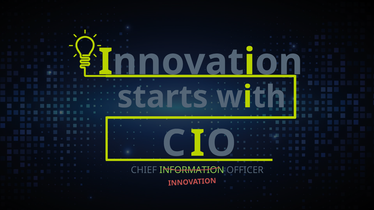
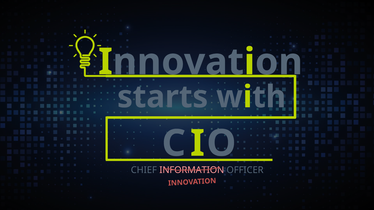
INFORMATION colour: light green -> pink (192, 170)
